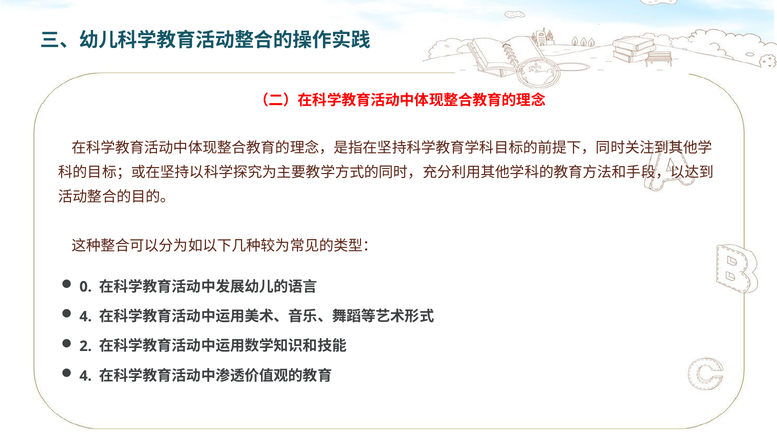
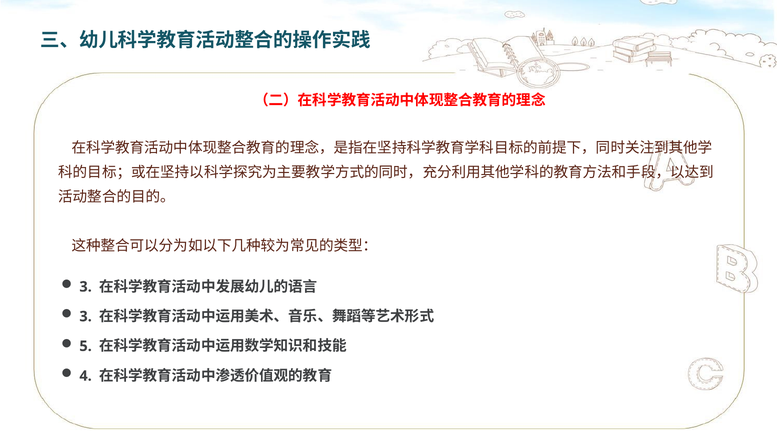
0: 0 -> 3 (86, 287)
4: 4 -> 3 (86, 317)
2: 2 -> 5 (86, 346)
